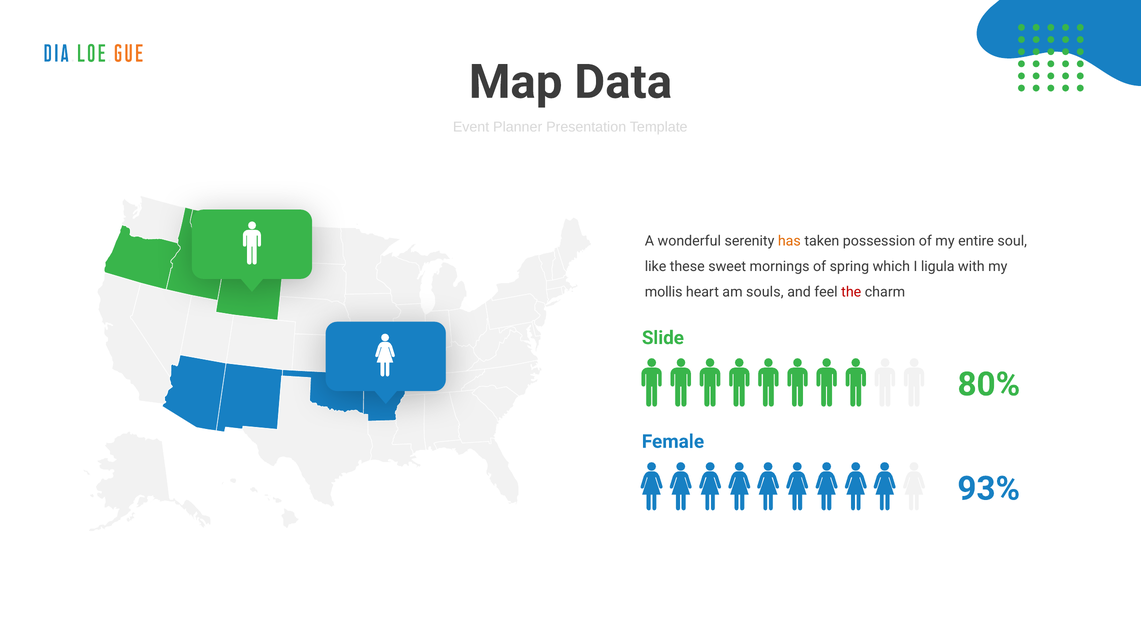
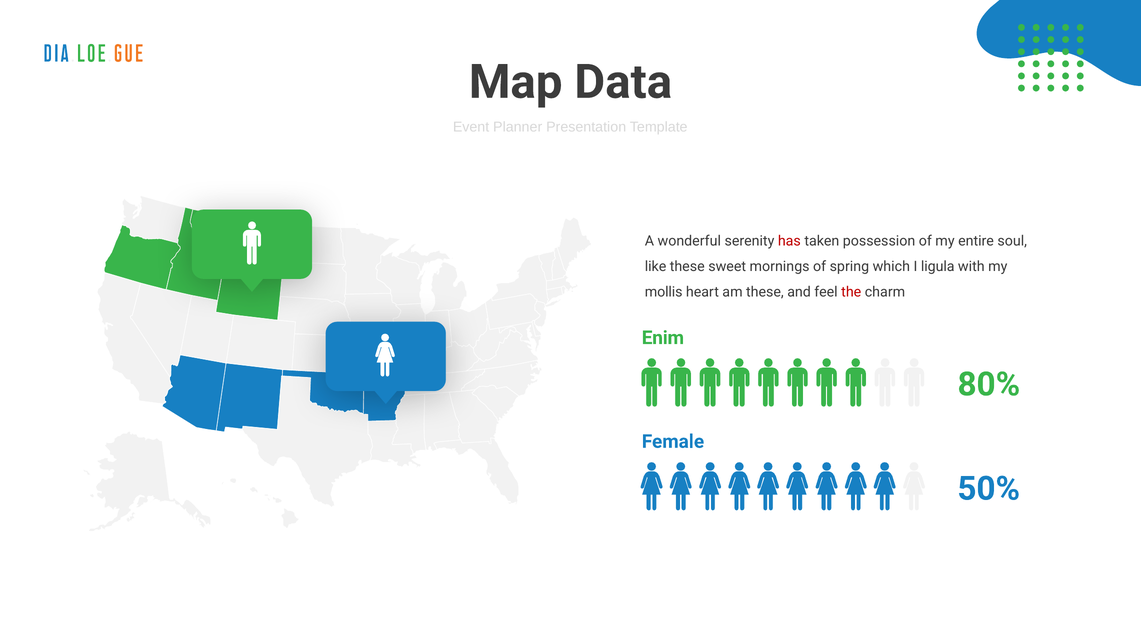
has colour: orange -> red (789, 241)
am souls: souls -> these (765, 292)
Slide: Slide -> Enim (663, 338)
93%: 93% -> 50% (989, 489)
